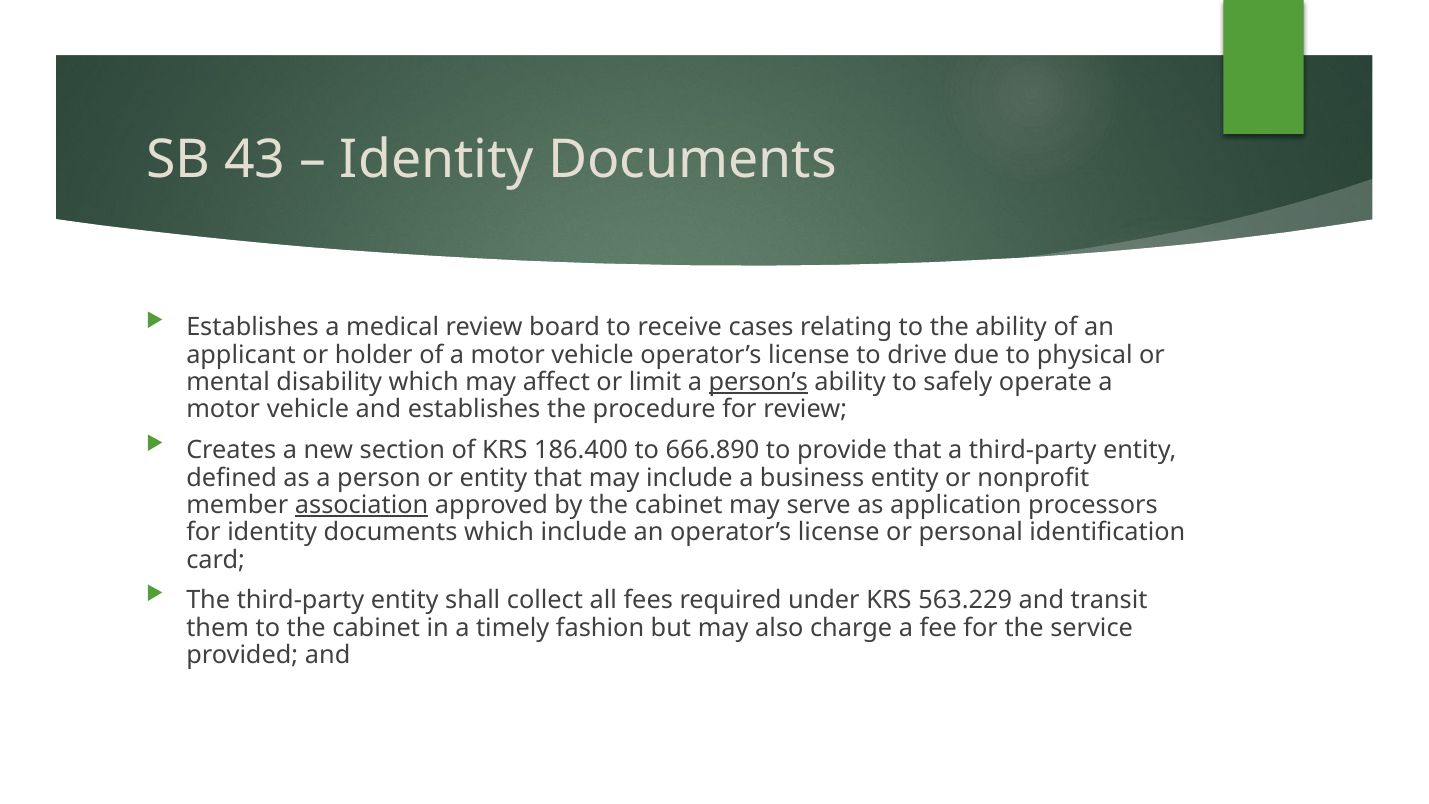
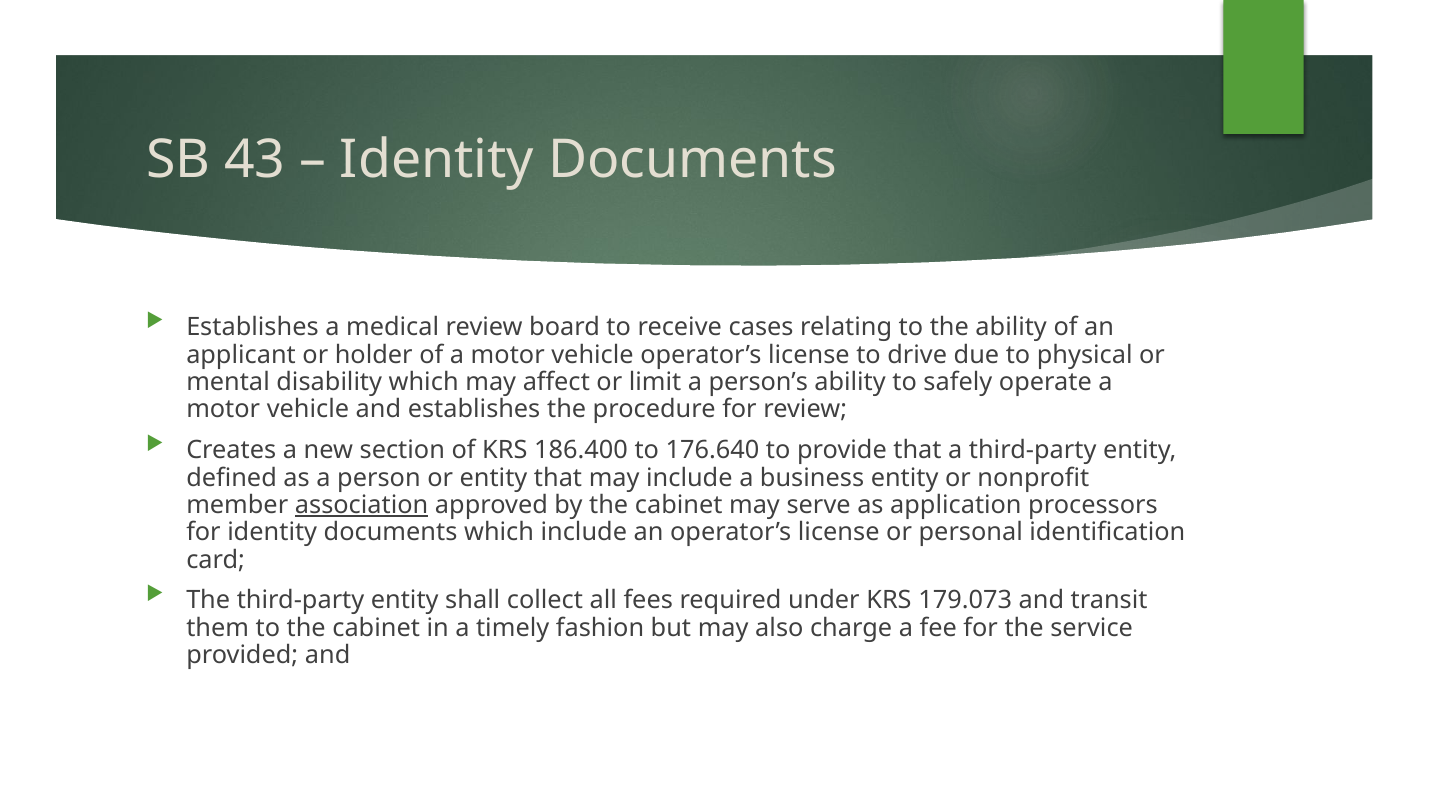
person’s underline: present -> none (758, 382)
666.890: 666.890 -> 176.640 (712, 450)
563.229: 563.229 -> 179.073 (965, 600)
